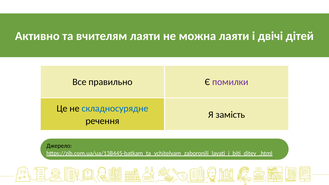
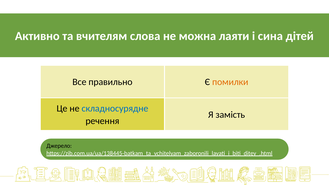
вчителям лаяти: лаяти -> слова (145, 36)
двічі: двічі -> сина (270, 36)
помилки colour: purple -> orange (230, 82)
